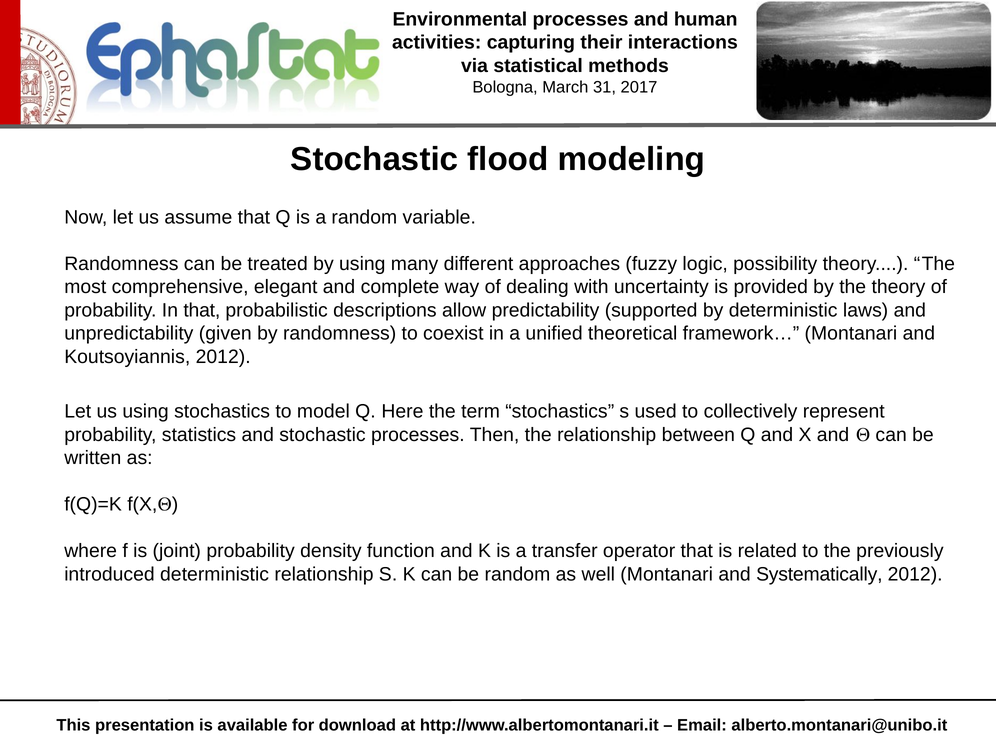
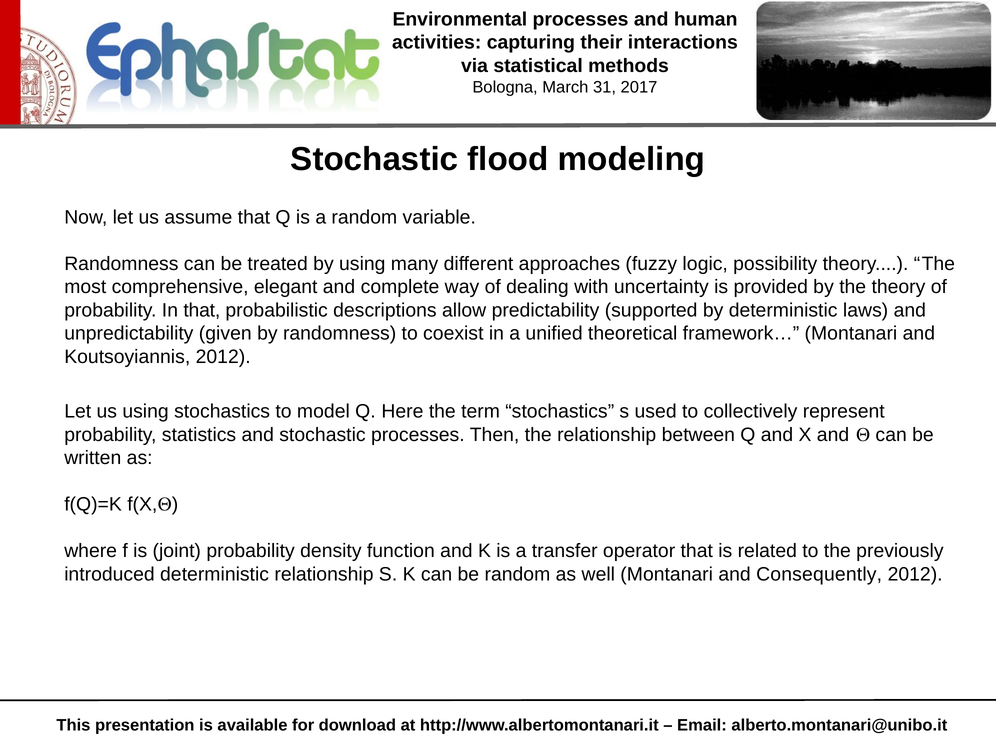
Systematically: Systematically -> Consequently (819, 574)
